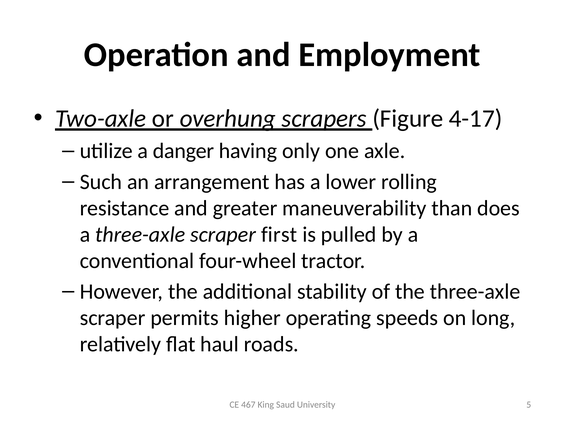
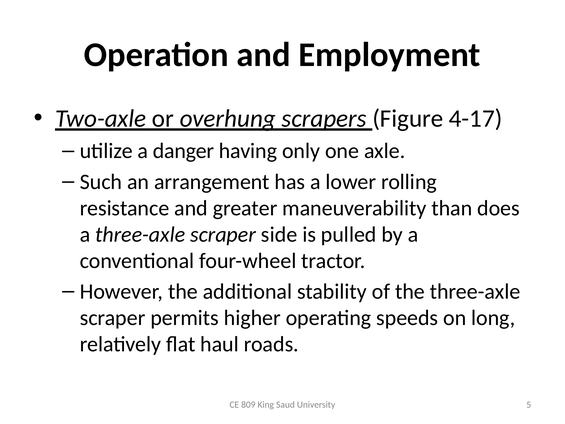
first: first -> side (279, 234)
467: 467 -> 809 (248, 405)
